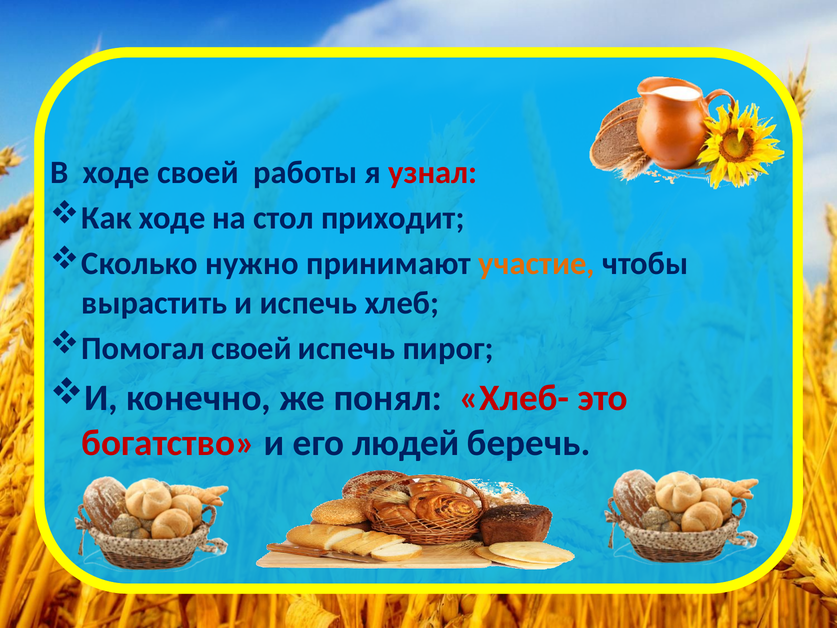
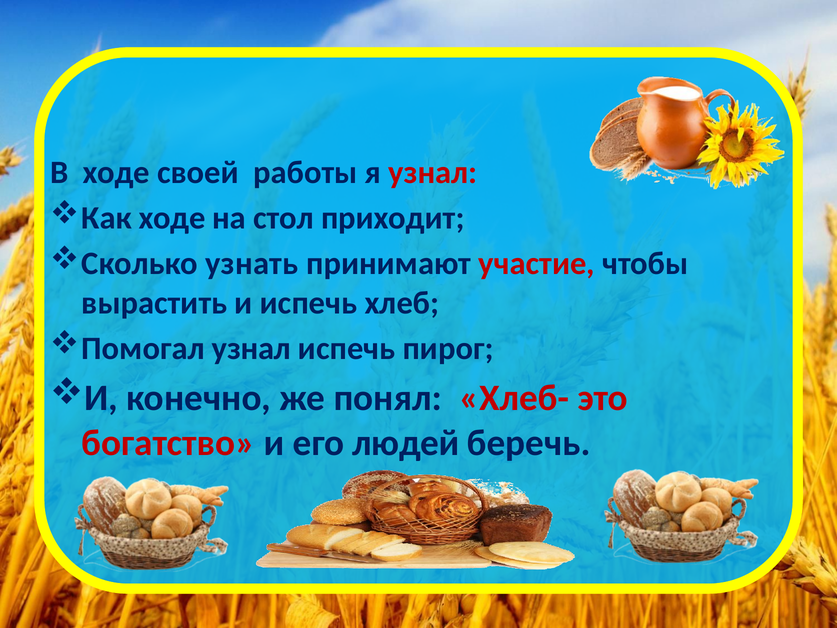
нужно: нужно -> узнать (252, 264)
участие colour: orange -> red (537, 264)
Помогал своей: своей -> узнал (251, 348)
